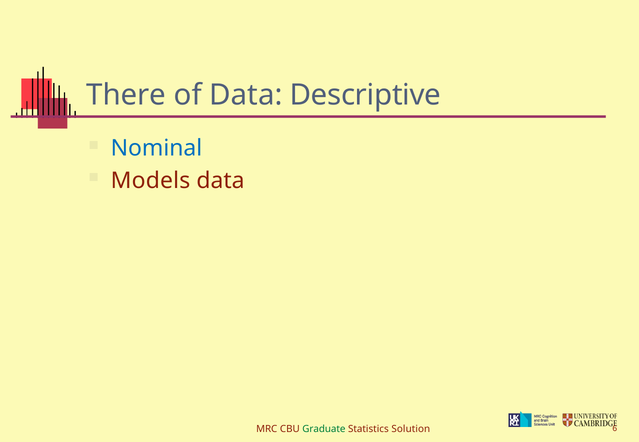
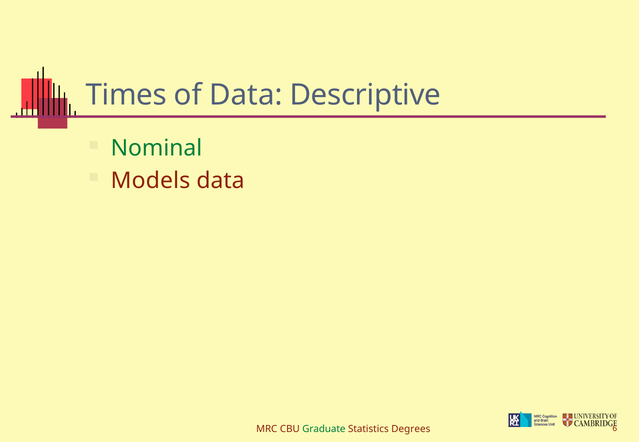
There: There -> Times (126, 95)
Nominal colour: blue -> green (156, 149)
Solution: Solution -> Degrees (411, 429)
